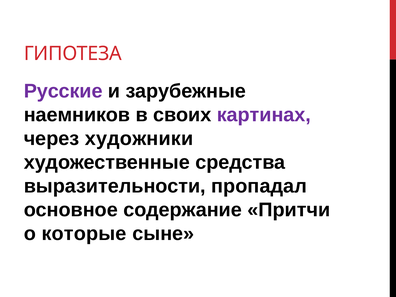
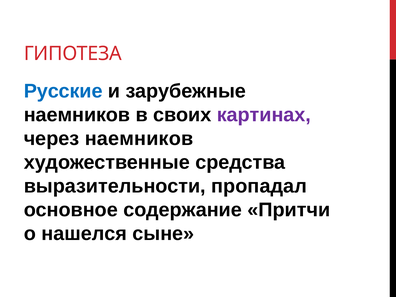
Русские colour: purple -> blue (63, 91)
через художники: художники -> наемников (139, 139)
которые: которые -> нашелся (84, 234)
